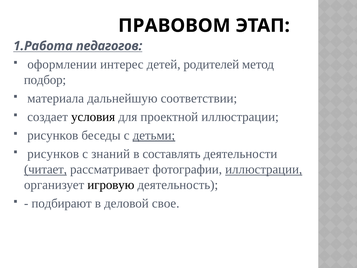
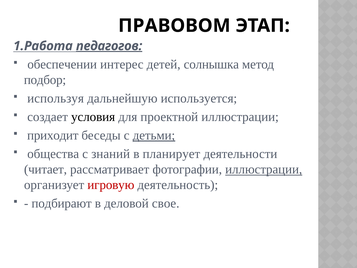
педагогов underline: none -> present (109, 46)
оформлении: оформлении -> обеспечении (62, 64)
родителей: родителей -> солнышка (211, 64)
материала: материала -> используя (56, 98)
соответствии: соответствии -> используется (199, 98)
рисунков: рисунков -> приходит (53, 135)
рисунков: рисунков -> общества (53, 154)
составлять: составлять -> планирует (171, 154)
читает underline: present -> none (45, 169)
игровую colour: black -> red (111, 185)
